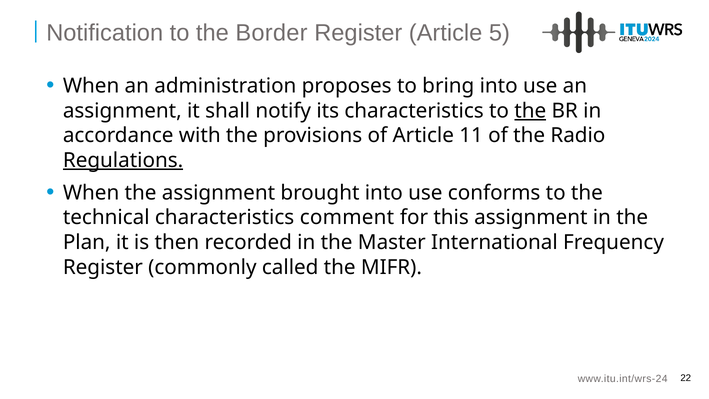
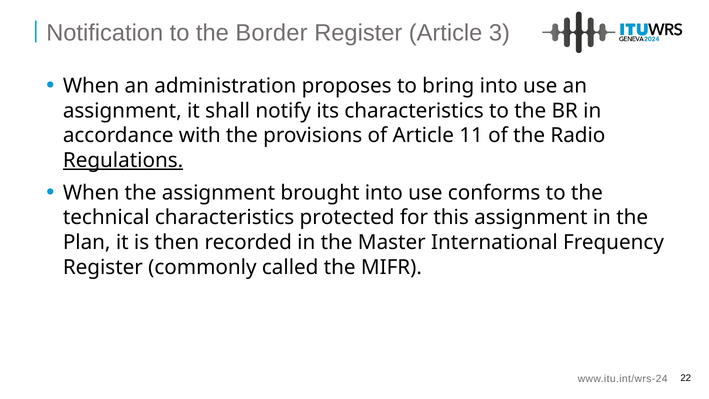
5: 5 -> 3 (499, 33)
the underline: present -> none (530, 111)
comment: comment -> protected (347, 217)
